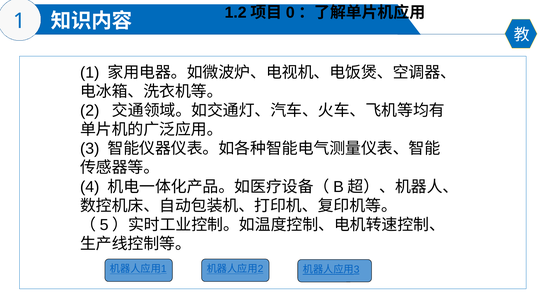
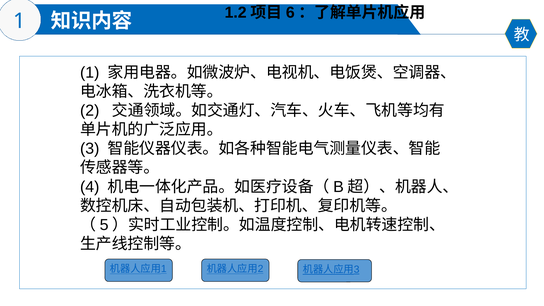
0: 0 -> 6 (290, 13)
